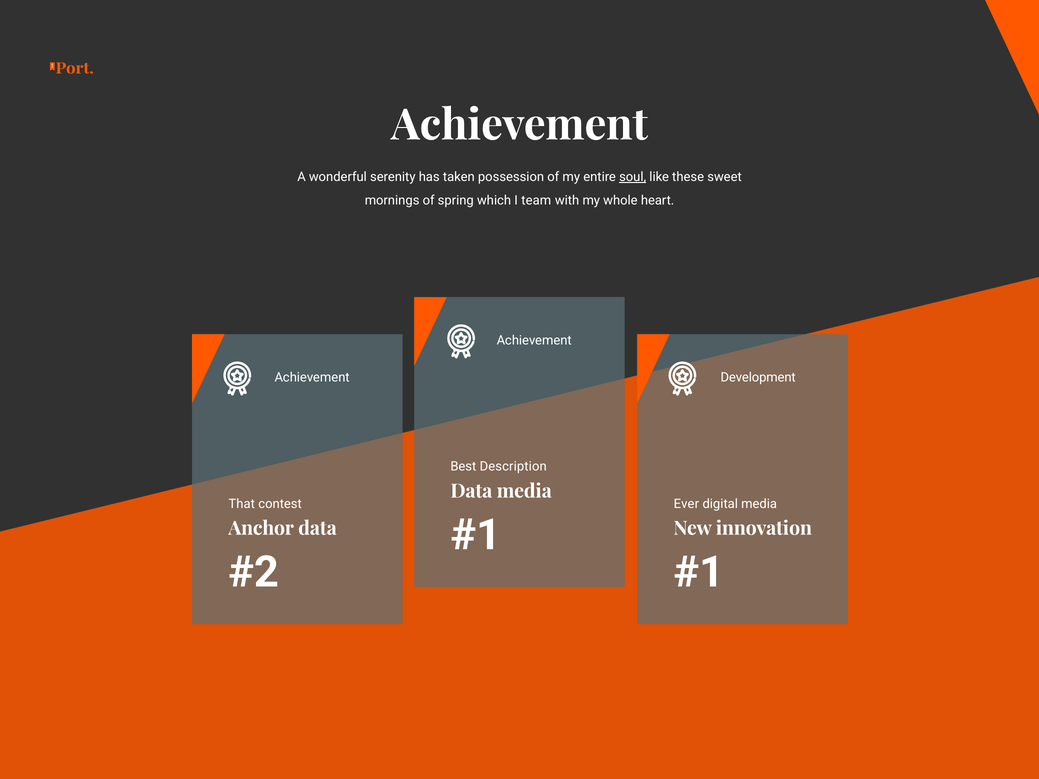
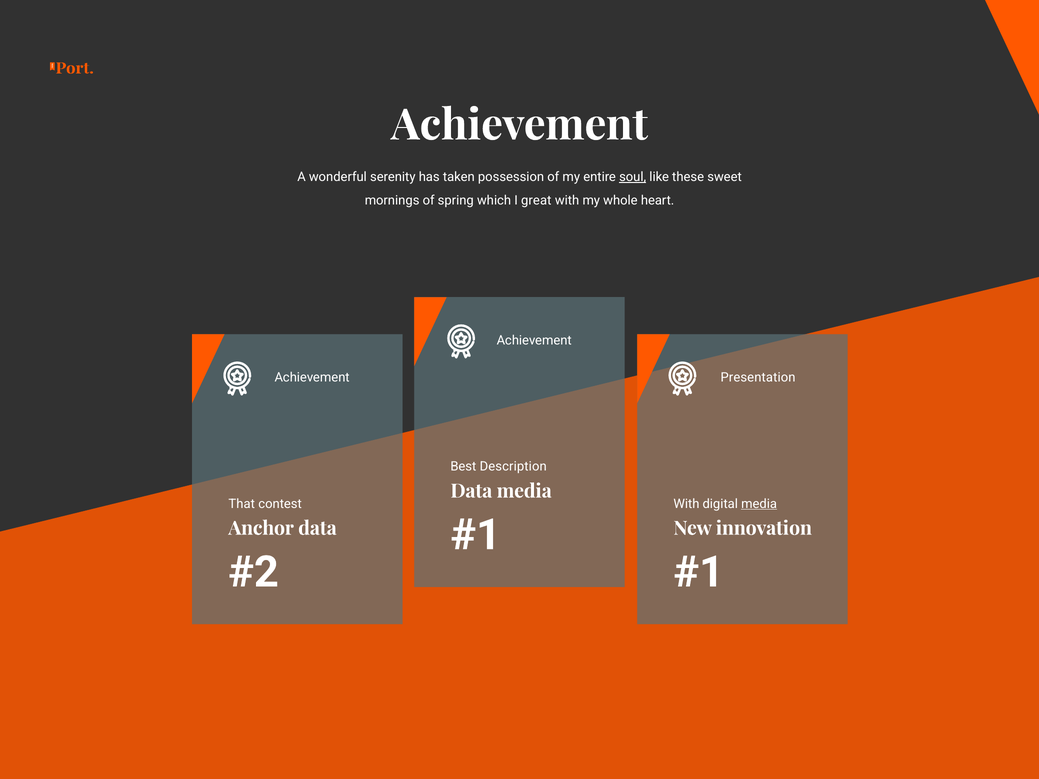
team: team -> great (536, 200)
Development: Development -> Presentation (758, 378)
Ever: Ever -> With (686, 504)
media underline: none -> present (759, 504)
